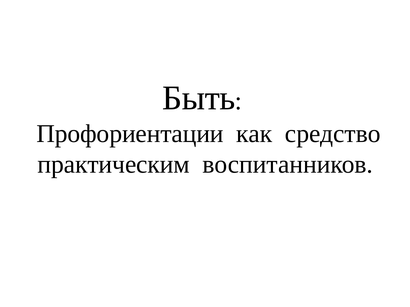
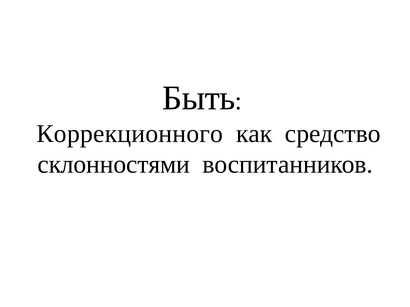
Профориентации: Профориентации -> Коррекционного (130, 134)
практическим: практическим -> склонностями (114, 165)
